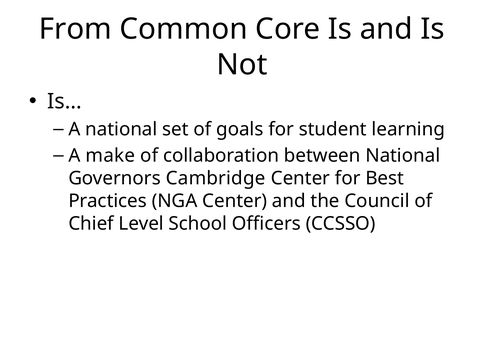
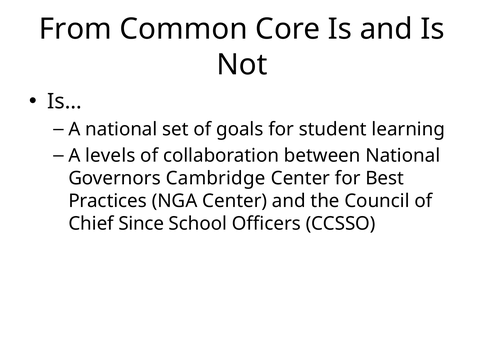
make: make -> levels (110, 156)
Level: Level -> Since (141, 223)
